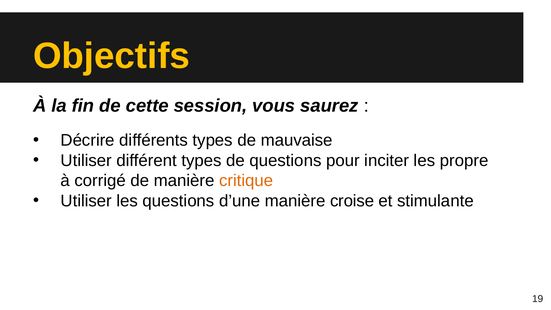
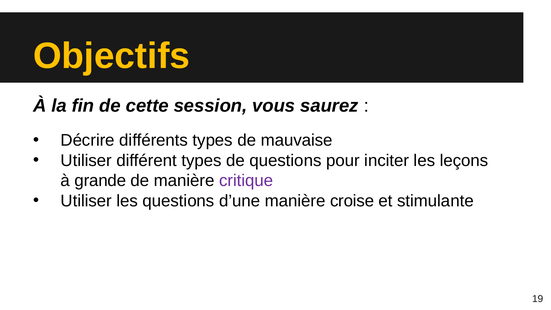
propre: propre -> leçons (464, 161)
corrigé: corrigé -> grande (100, 181)
critique colour: orange -> purple (246, 181)
